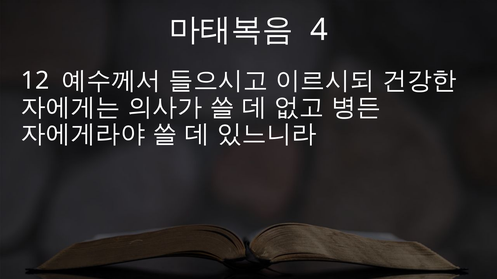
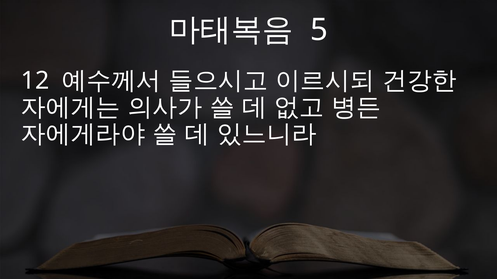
4: 4 -> 5 (319, 30)
